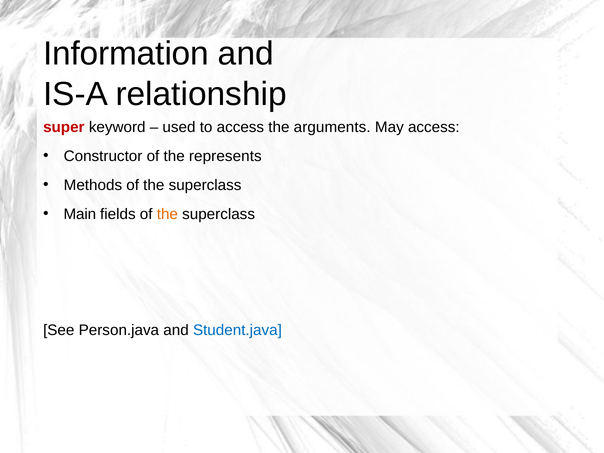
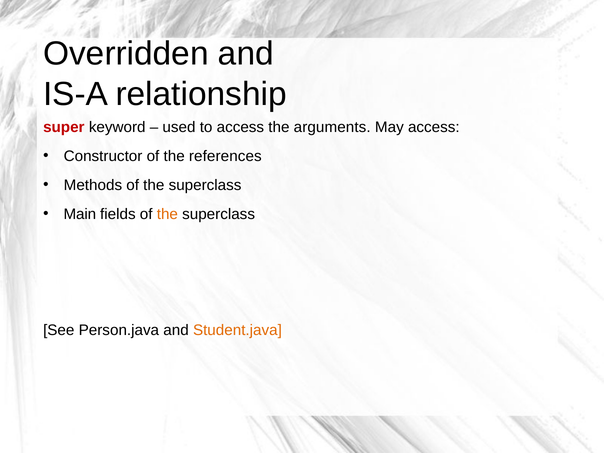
Information: Information -> Overridden (126, 54)
represents: represents -> references (225, 156)
Student.java colour: blue -> orange (237, 330)
